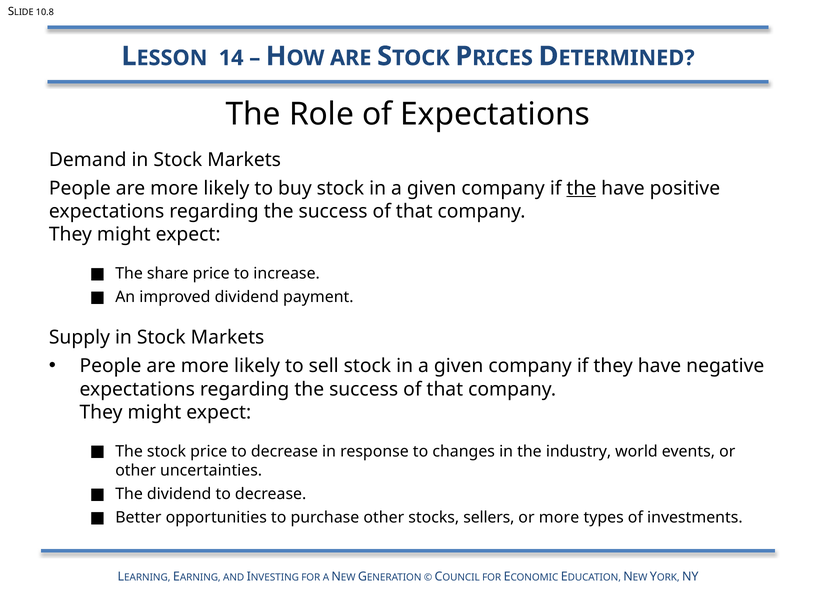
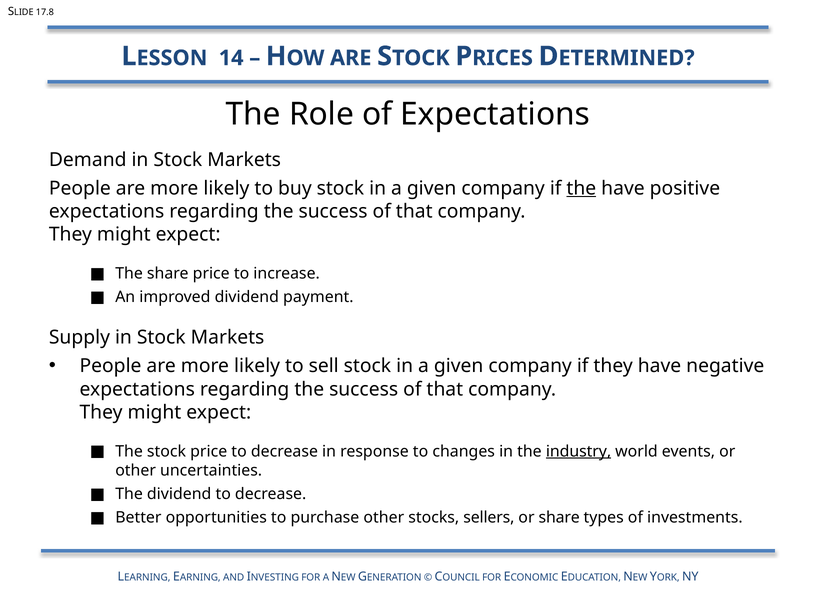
10.8: 10.8 -> 17.8 (45, 12)
industry underline: none -> present (579, 451)
or more: more -> share (559, 518)
